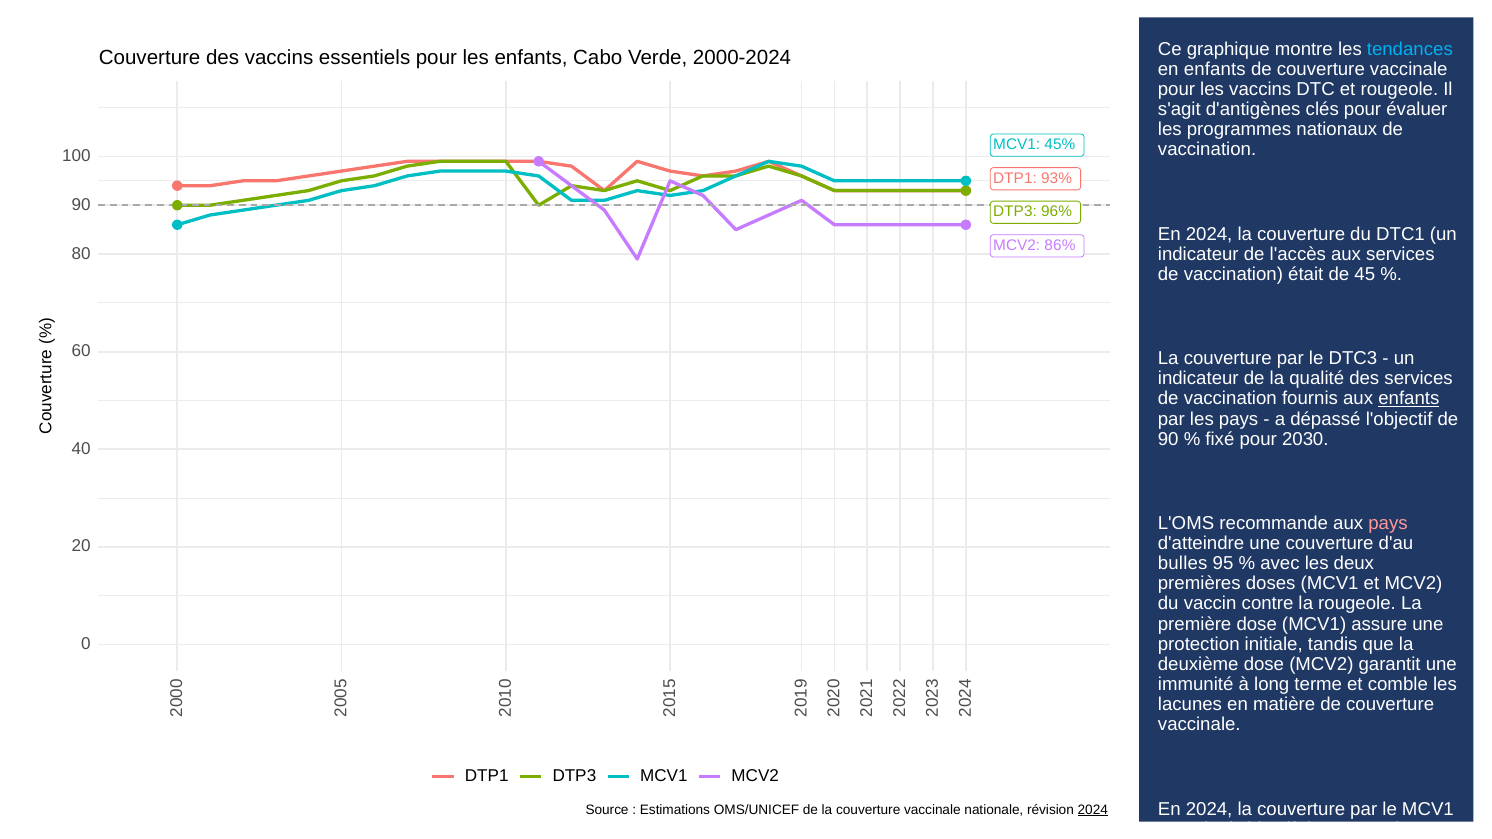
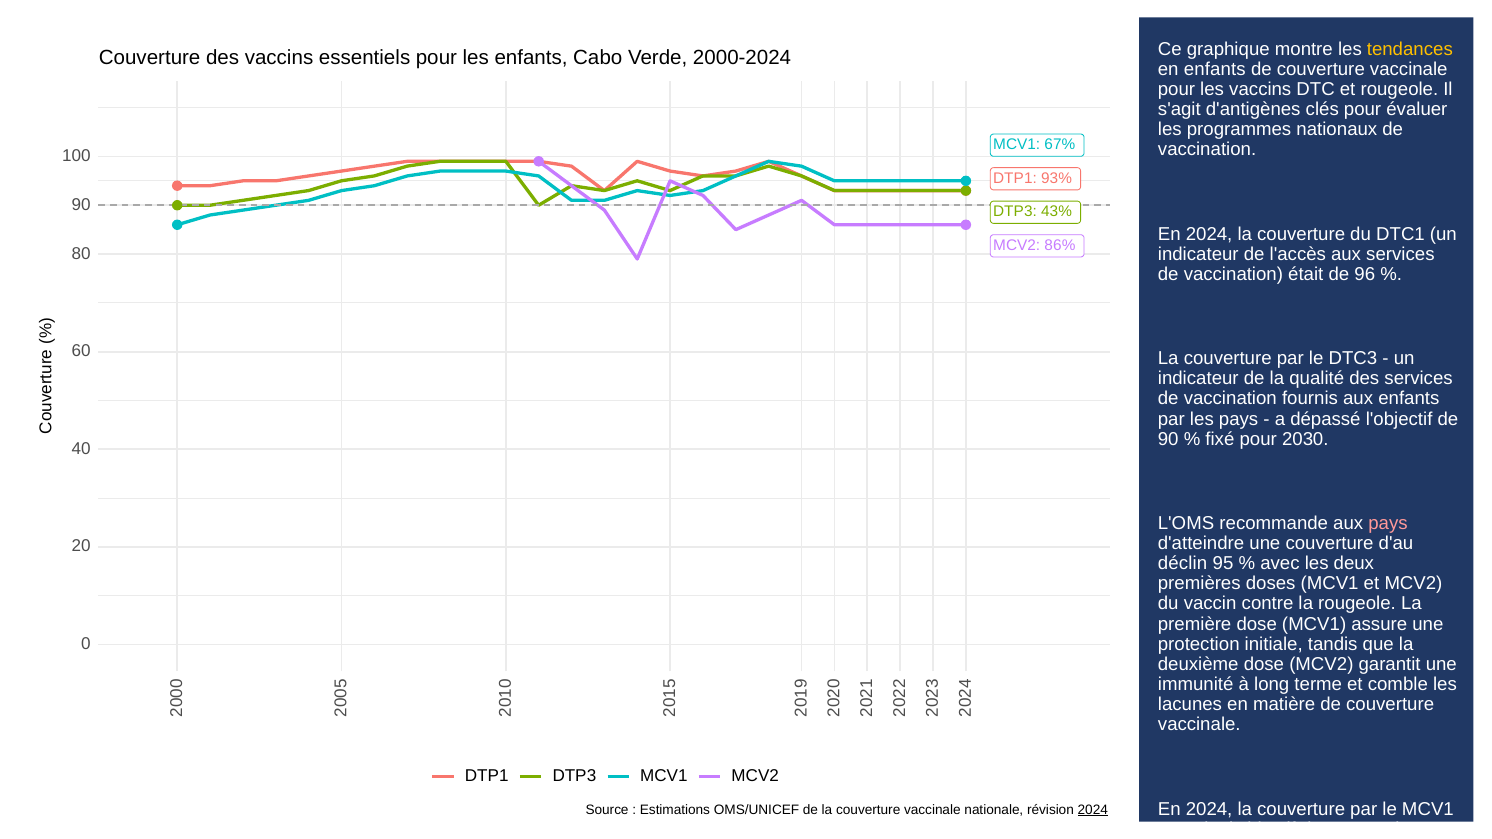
tendances colour: light blue -> yellow (1410, 49)
45%: 45% -> 67% (1060, 144)
96%: 96% -> 43% (1057, 212)
45: 45 -> 96 (1365, 274)
enfants underline: present -> none (1409, 399)
bulles: bulles -> déclin (1183, 564)
